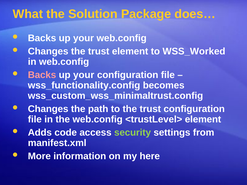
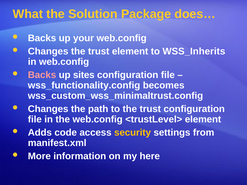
WSS_Worked: WSS_Worked -> WSS_Inherits (194, 51)
your: your -> sites (84, 75)
security colour: light green -> yellow (133, 133)
